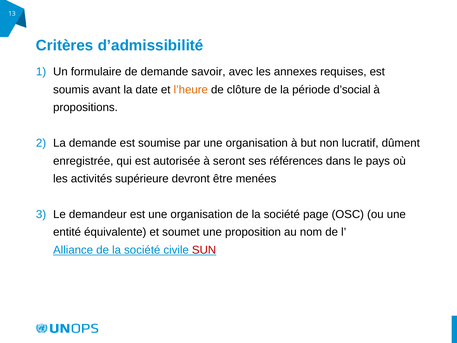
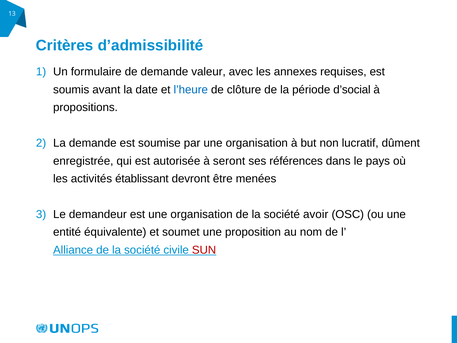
savoir: savoir -> valeur (209, 72)
l’heure colour: orange -> blue (191, 90)
supérieure: supérieure -> établissant (142, 179)
page: page -> avoir (316, 214)
